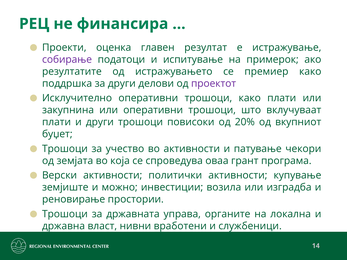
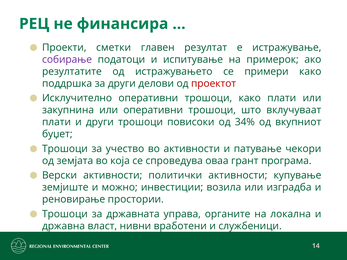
оценка: оценка -> сметки (114, 48)
премиер: премиер -> примери (267, 72)
проектот colour: purple -> red (214, 84)
20%: 20% -> 34% (245, 122)
